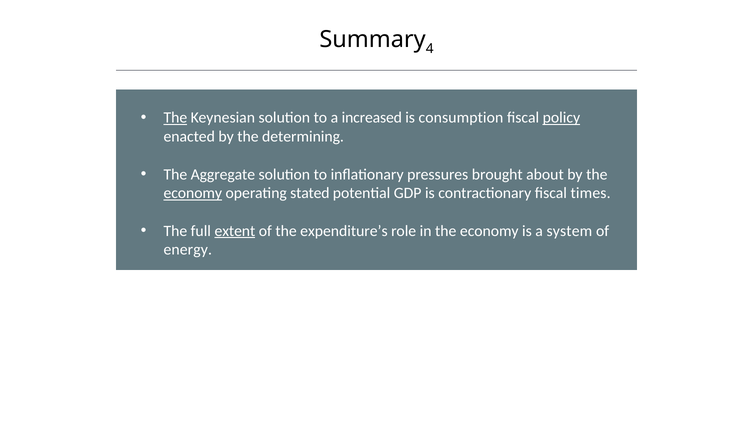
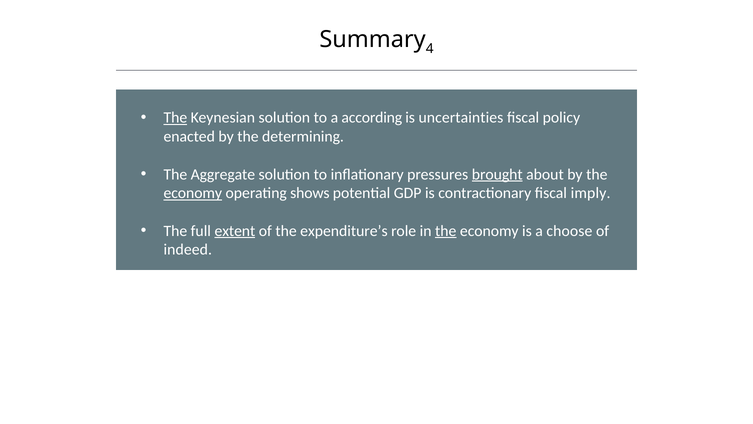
increased: increased -> according (372, 118)
consumption: consumption -> uncertainties (461, 118)
policy underline: present -> none (561, 118)
brought underline: none -> present (497, 174)
stated: stated -> shows (310, 193)
times: times -> imply (591, 193)
the underline: none -> present (446, 231)
system: system -> choose (569, 231)
energy: energy -> indeed (188, 249)
